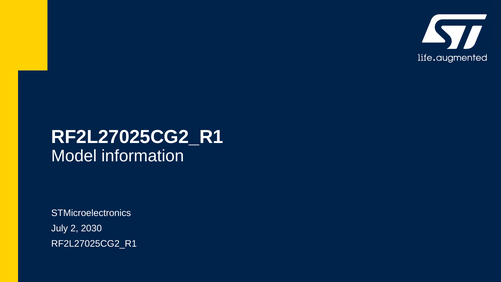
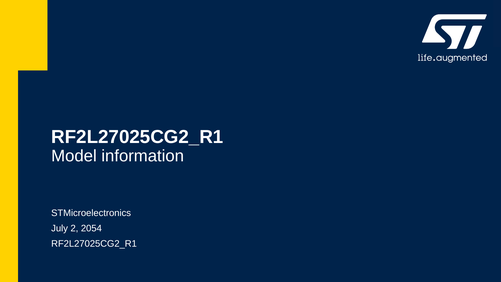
2030: 2030 -> 2054 (91, 228)
